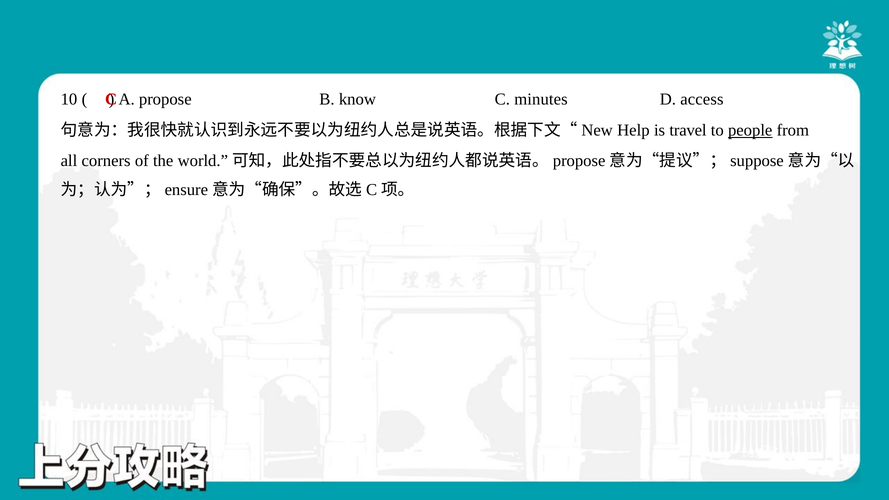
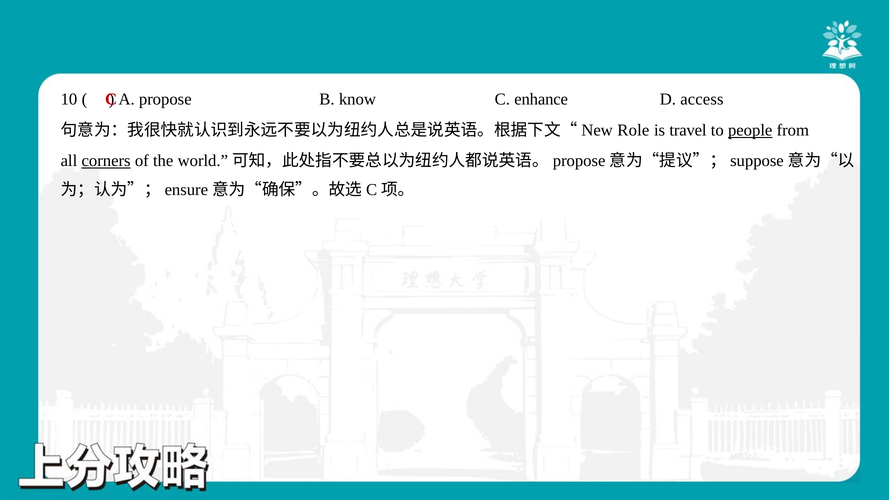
minutes: minutes -> enhance (541, 99)
Help: Help -> Role (633, 130)
corners underline: none -> present (106, 161)
